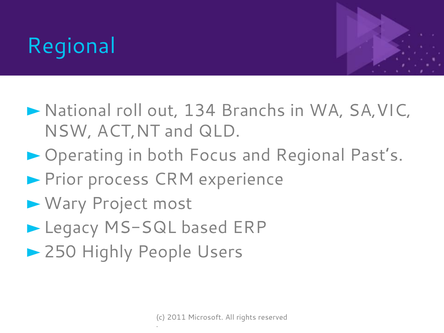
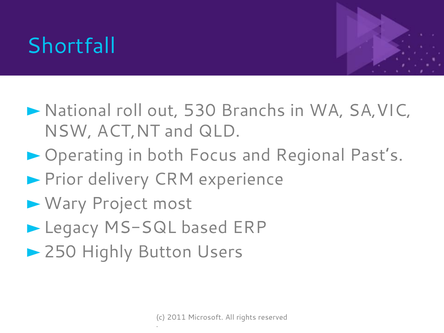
Regional: Regional -> Shortfall (71, 46)
134: 134 -> 530 (200, 110)
process: process -> delivery (118, 179)
People: People -> Button (165, 252)
